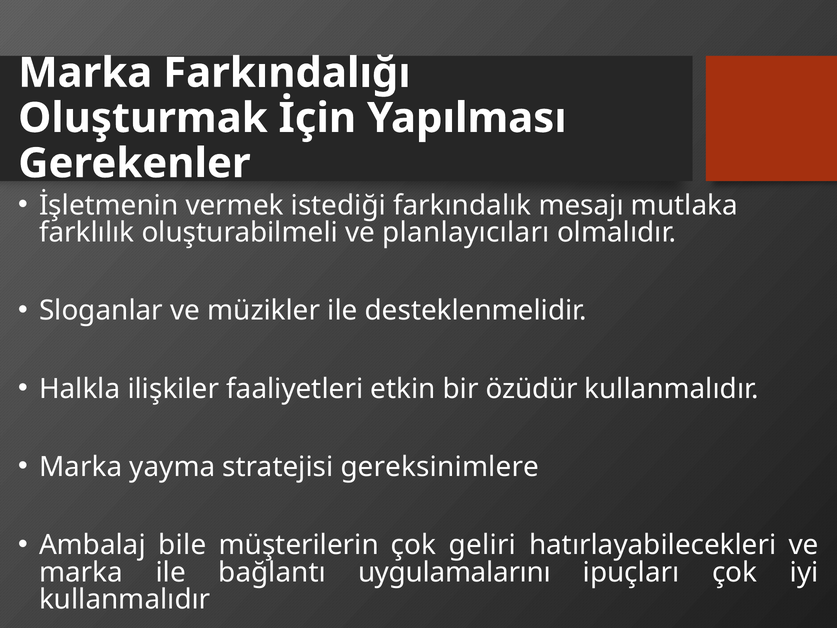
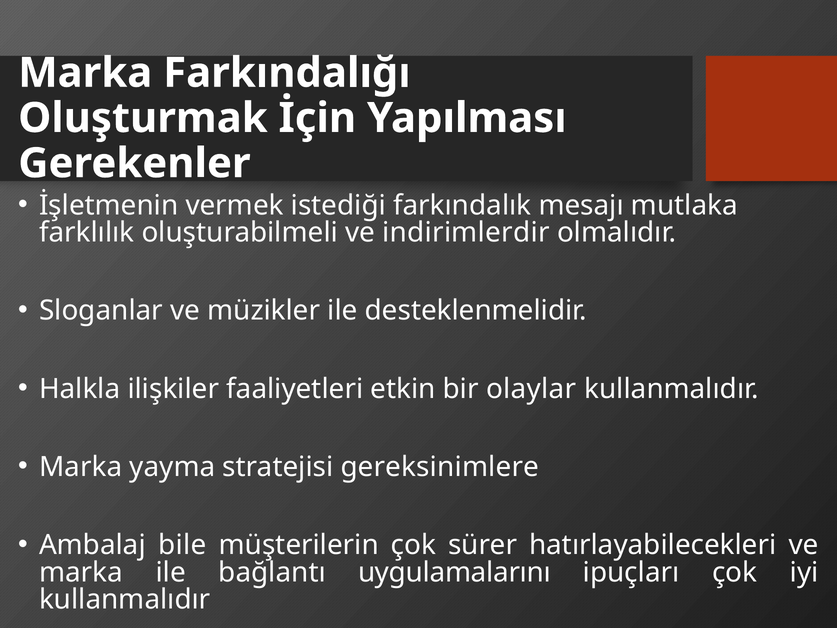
planlayıcıları: planlayıcıları -> indirimlerdir (466, 232)
özüdür: özüdür -> olaylar (531, 389)
geliri: geliri -> sürer (483, 545)
